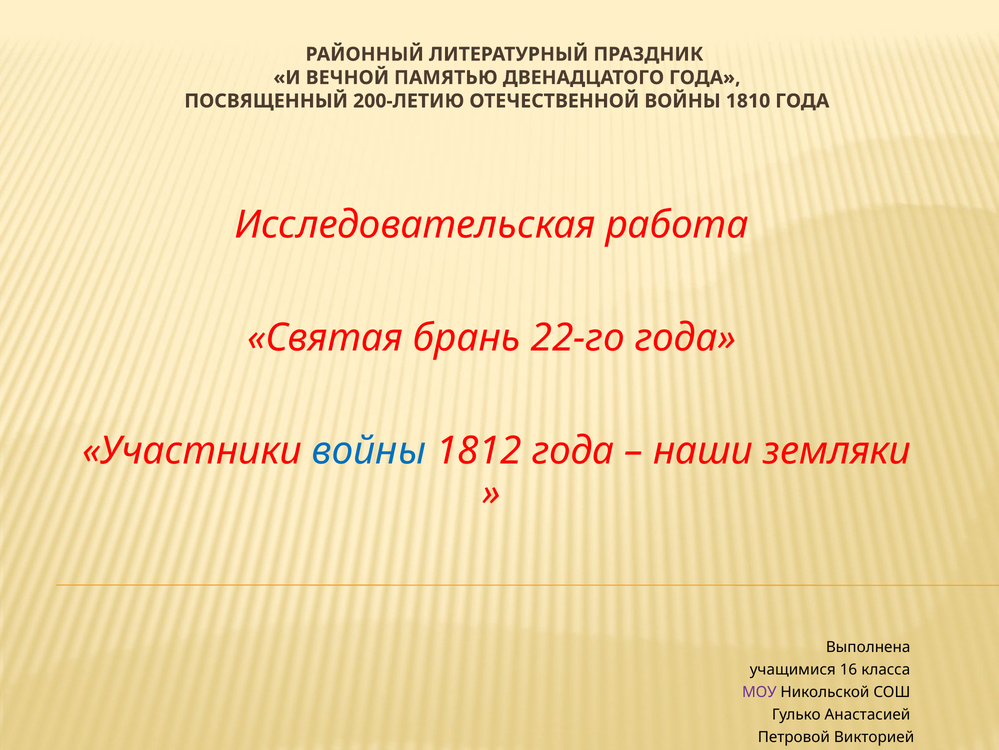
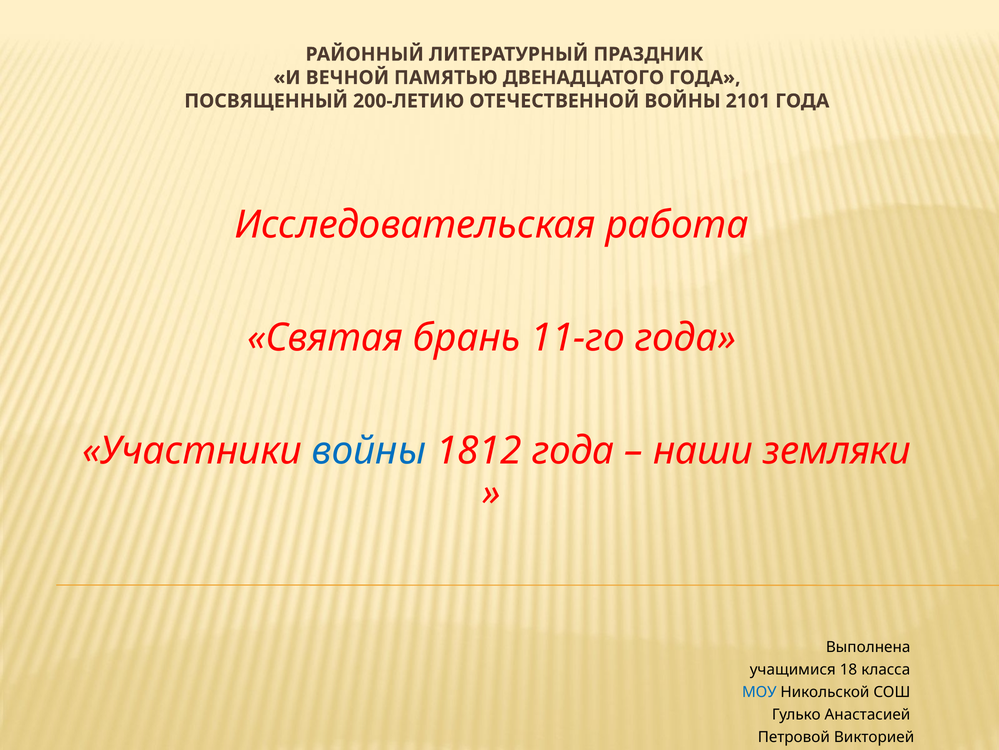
1810: 1810 -> 2101 (748, 101)
22-го: 22-го -> 11-го (578, 337)
16: 16 -> 18 (849, 669)
МОУ colour: purple -> blue (759, 692)
